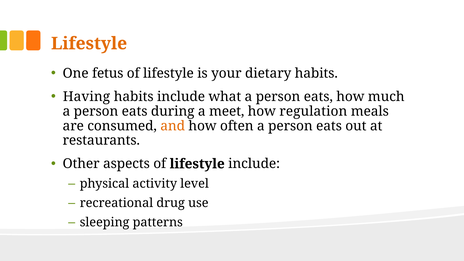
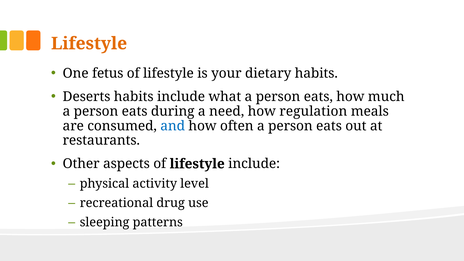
Having: Having -> Deserts (87, 97)
meet: meet -> need (227, 111)
and colour: orange -> blue (173, 126)
